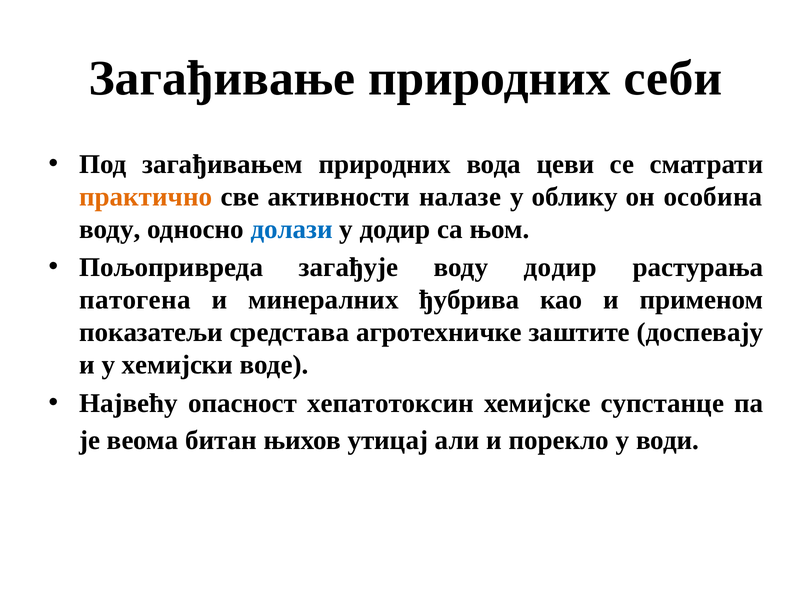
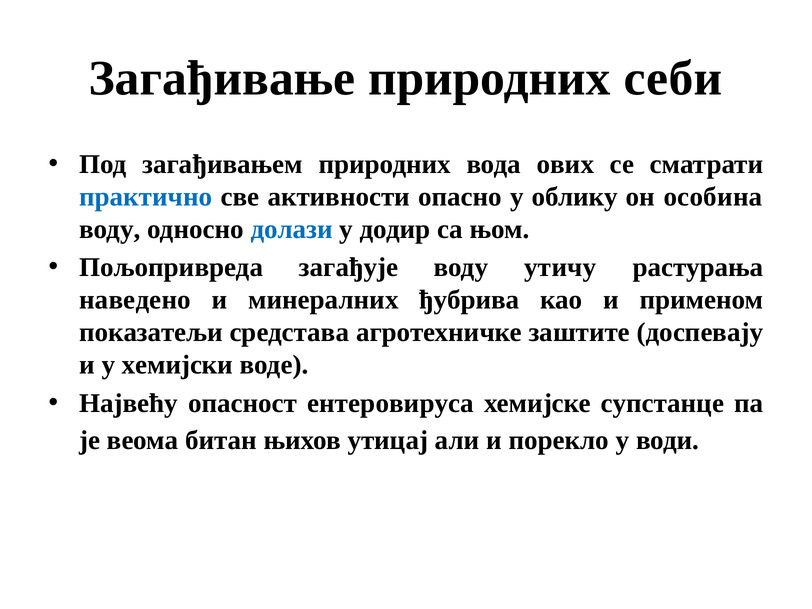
цеви: цеви -> ових (565, 164)
практично colour: orange -> blue (146, 197)
налазе: налазе -> опасно (460, 197)
воду додир: додир -> утичу (560, 267)
патогена: патогена -> наведено (135, 300)
хепатотоксин: хепатотоксин -> ентеровируса (391, 403)
